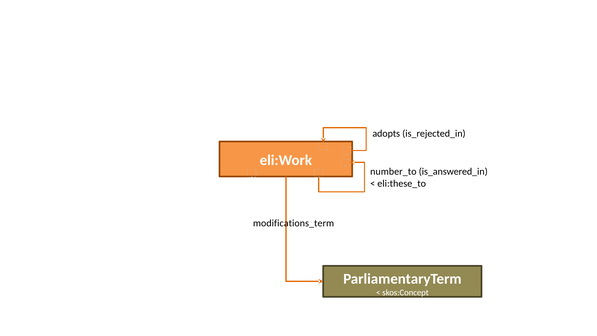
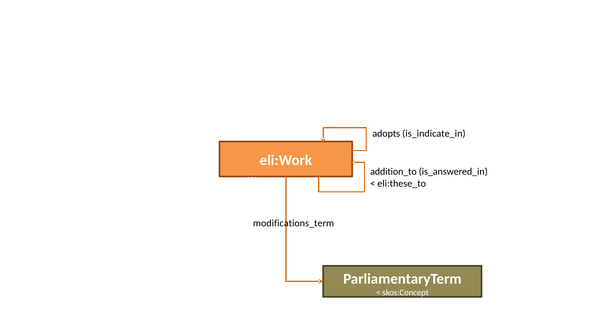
is_rejected_in: is_rejected_in -> is_indicate_in (434, 133)
number_to: number_to -> addition_to (393, 171)
